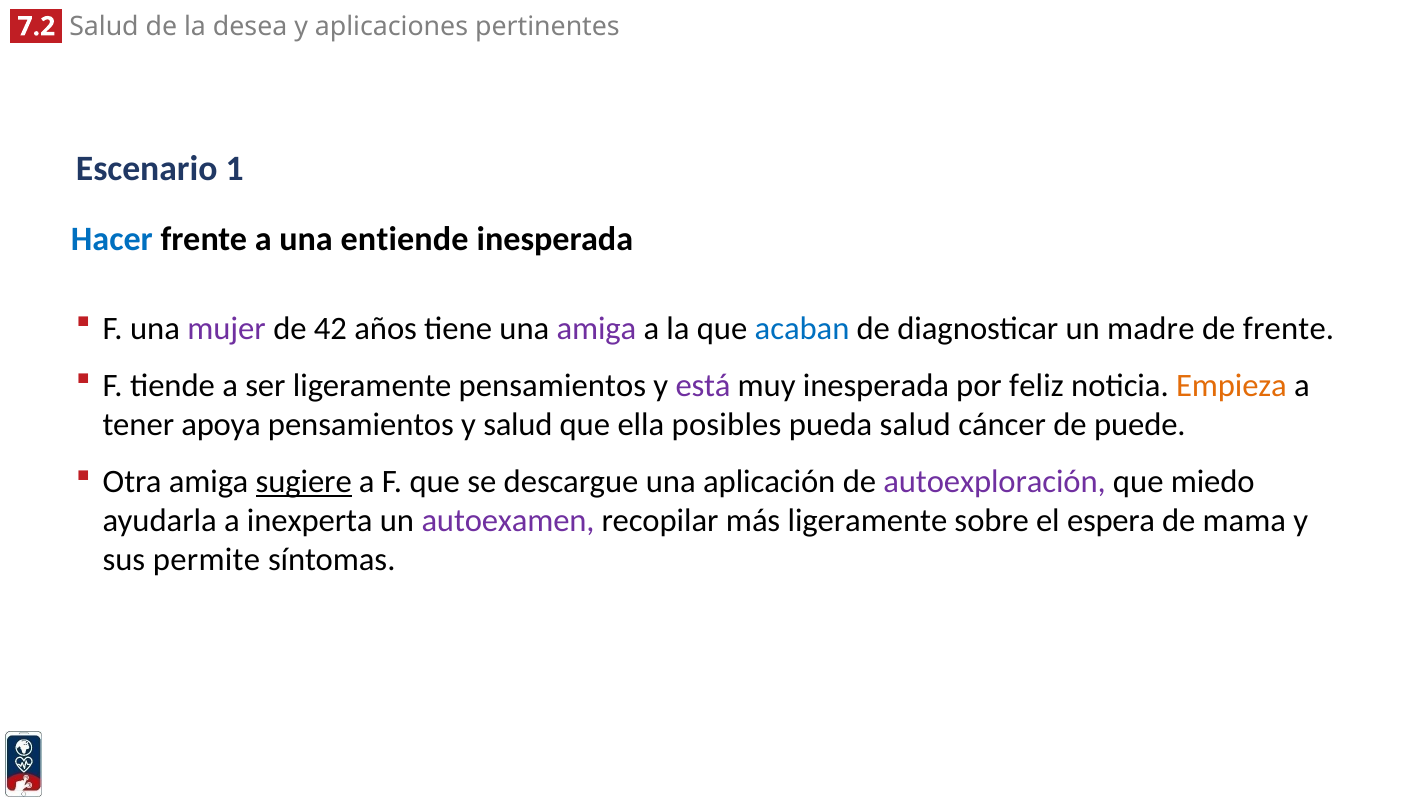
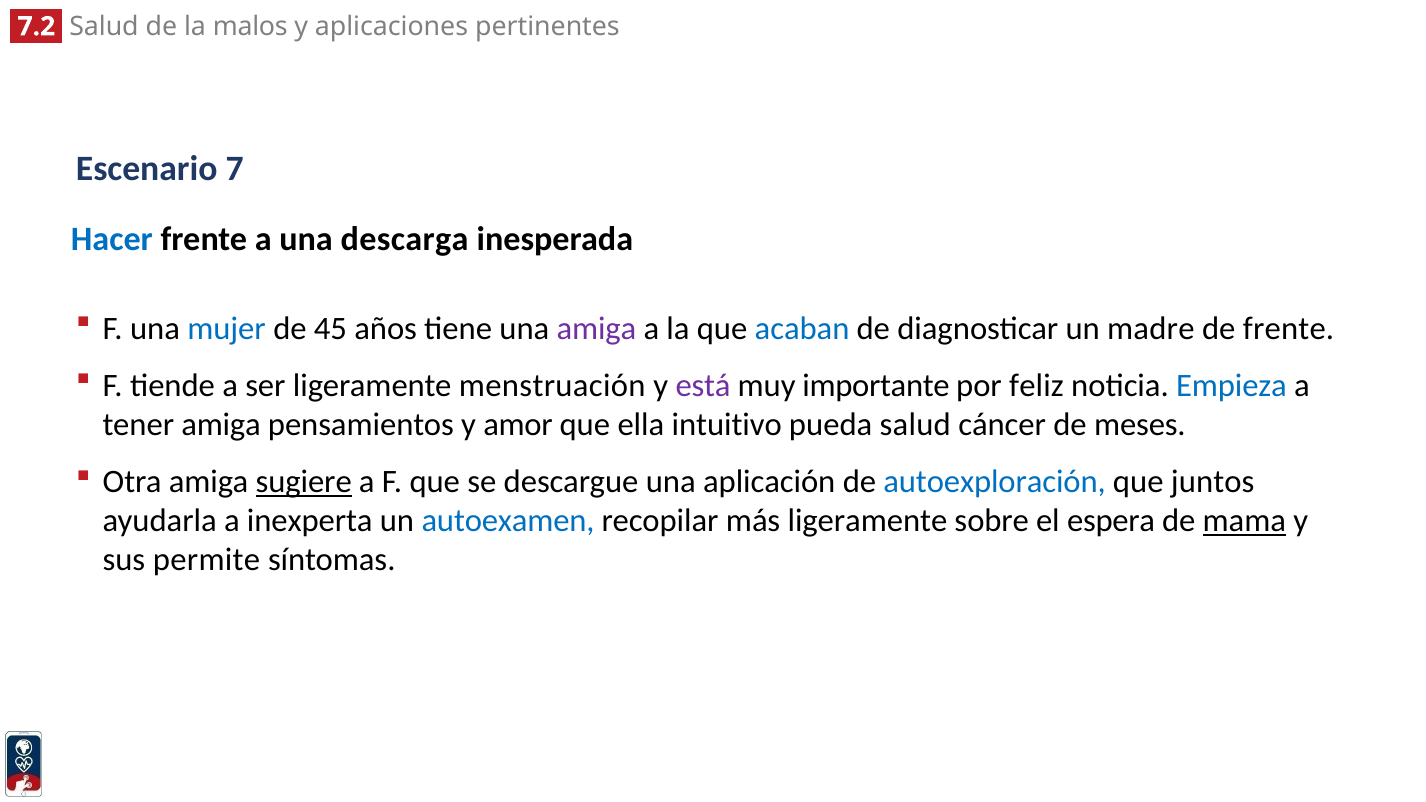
desea: desea -> malos (250, 26)
1: 1 -> 7 (235, 169)
entiende: entiende -> descarga (405, 240)
mujer colour: purple -> blue (227, 328)
42: 42 -> 45 (330, 328)
ligeramente pensamientos: pensamientos -> menstruación (552, 385)
muy inesperada: inesperada -> importante (876, 385)
Empieza colour: orange -> blue (1231, 385)
tener apoya: apoya -> amiga (221, 425)
y salud: salud -> amor (518, 425)
posibles: posibles -> intuitivo (727, 425)
puede: puede -> meses (1140, 425)
autoexploración colour: purple -> blue (995, 482)
miedo: miedo -> juntos (1213, 482)
autoexamen colour: purple -> blue (508, 521)
mama underline: none -> present (1244, 521)
